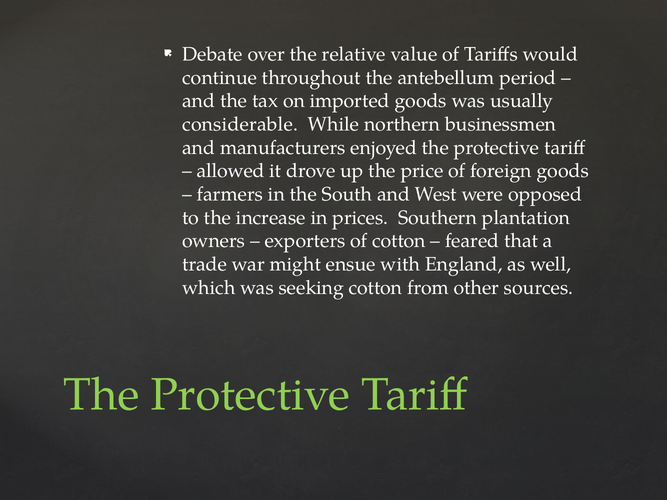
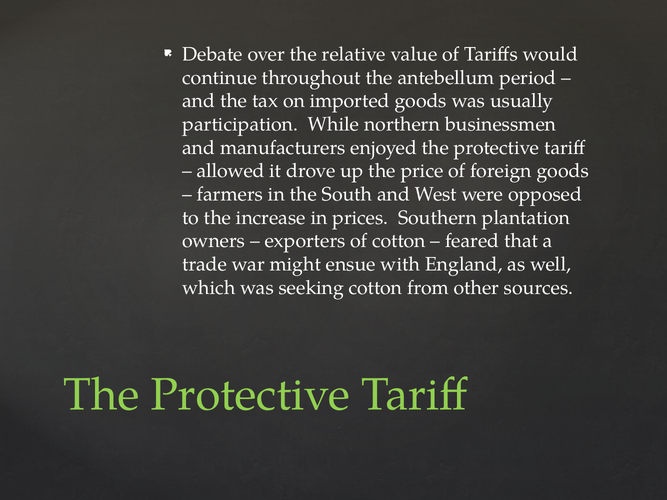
considerable: considerable -> participation (240, 124)
